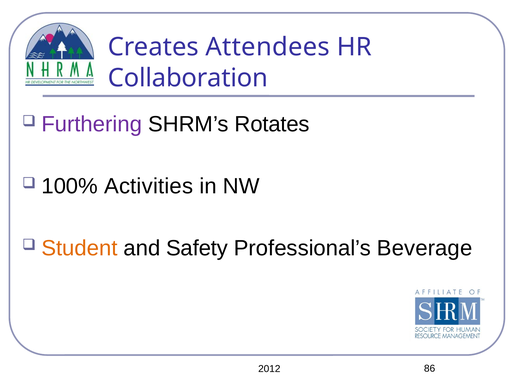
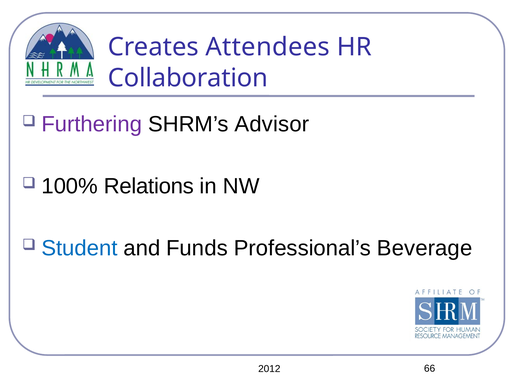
Rotates: Rotates -> Advisor (272, 124)
Activities: Activities -> Relations (149, 186)
Student colour: orange -> blue (79, 248)
Safety: Safety -> Funds (197, 248)
86: 86 -> 66 (430, 368)
